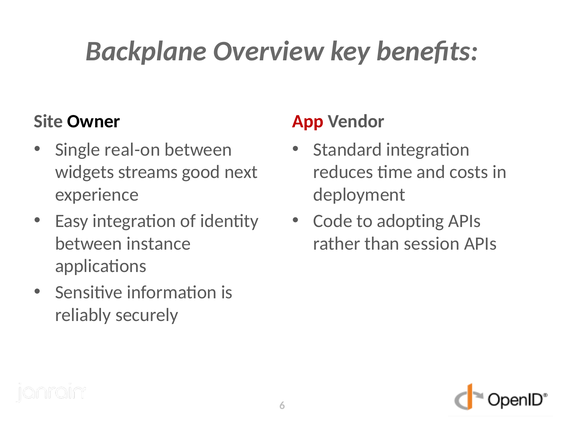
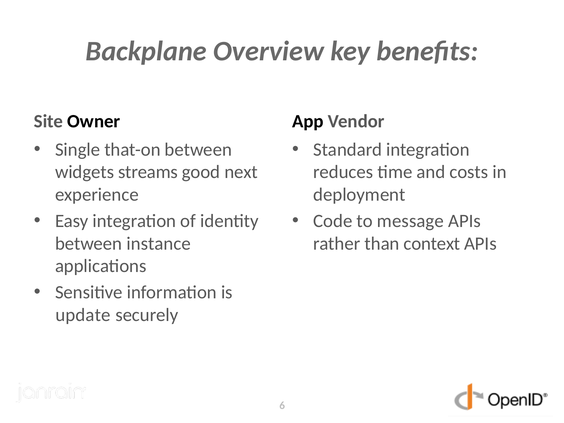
App colour: red -> black (308, 121)
real-on: real-on -> that-on (133, 150)
adopting: adopting -> message (410, 221)
session: session -> context (432, 244)
reliably: reliably -> update (83, 315)
